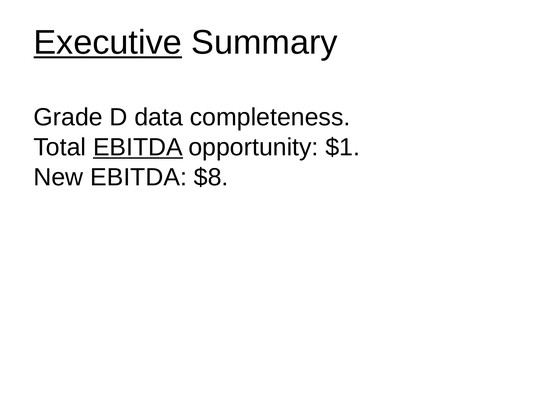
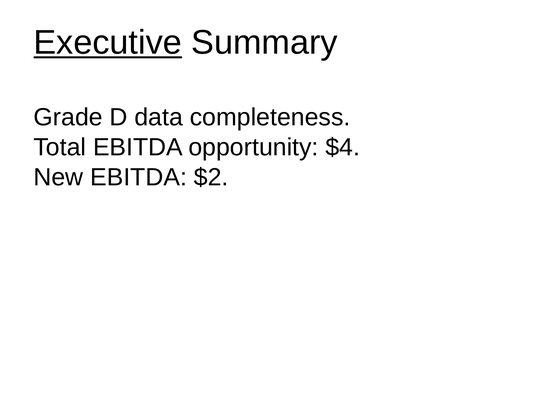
EBITDA underline: present -> none (138, 147)
$1: $1 -> $4 (343, 147)
$8: $8 -> $2 (211, 177)
